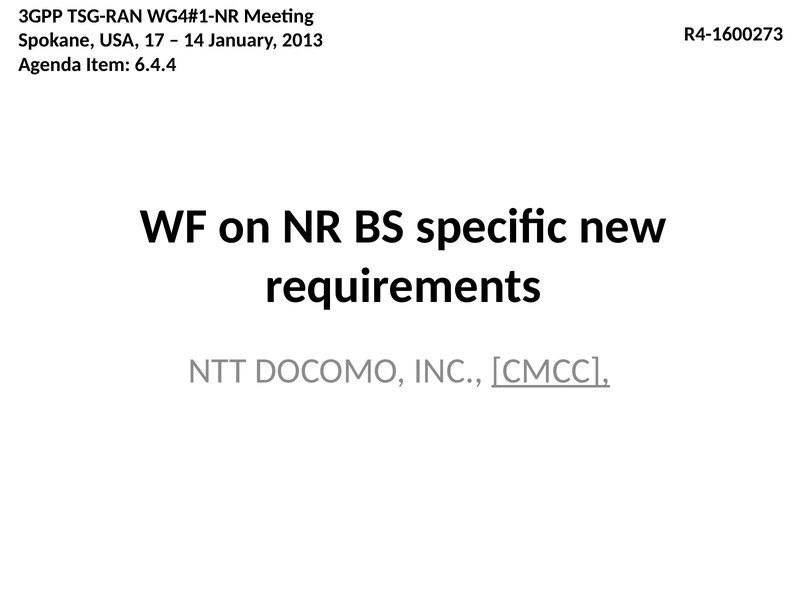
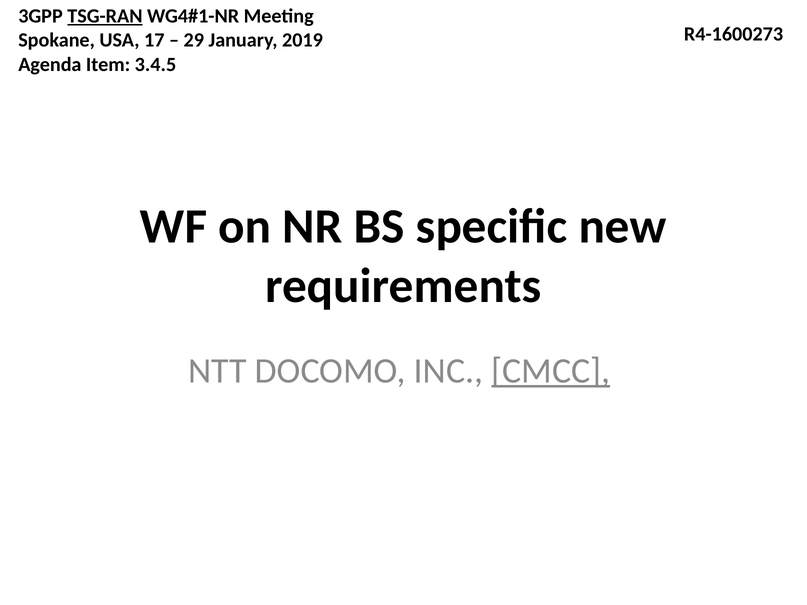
TSG-RAN underline: none -> present (105, 16)
14: 14 -> 29 (194, 40)
2013: 2013 -> 2019 (302, 40)
6.4.4: 6.4.4 -> 3.4.5 (155, 64)
